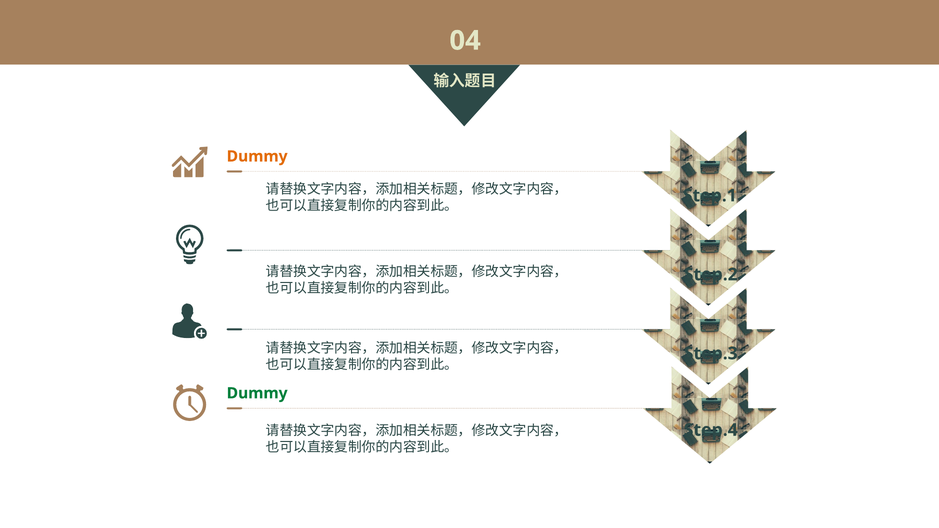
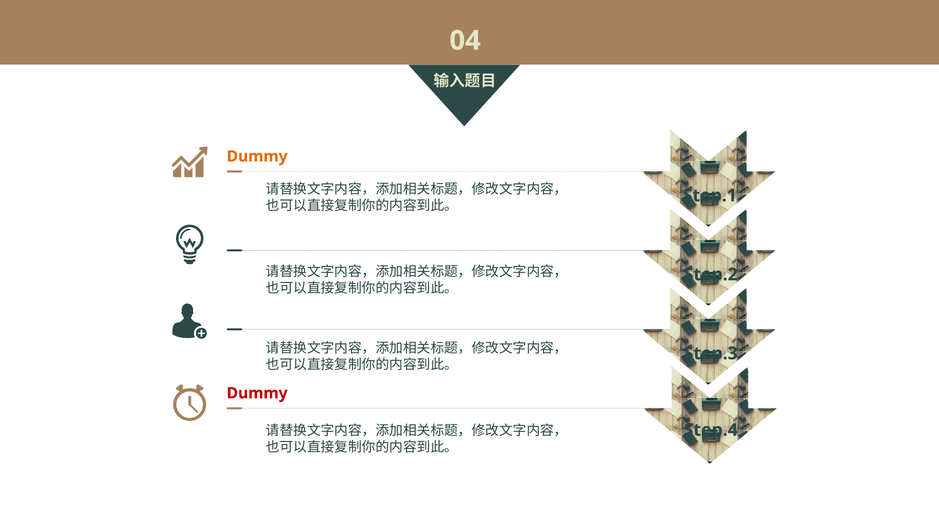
Dummy colour: green -> red (257, 393)
